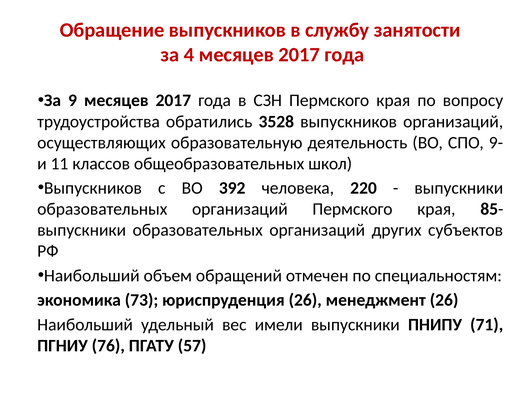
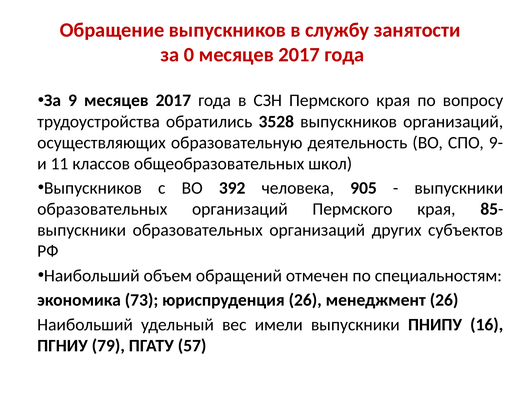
4: 4 -> 0 (189, 55)
220: 220 -> 905 (364, 188)
71: 71 -> 16 (487, 324)
76: 76 -> 79 (108, 345)
